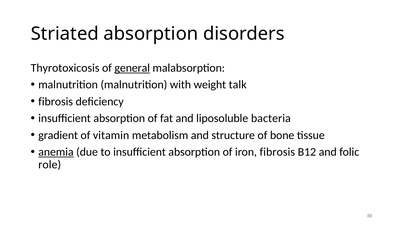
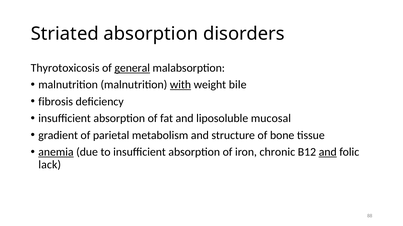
with underline: none -> present (180, 85)
talk: talk -> bile (238, 85)
bacteria: bacteria -> mucosal (271, 119)
vitamin: vitamin -> parietal (111, 136)
iron fibrosis: fibrosis -> chronic (277, 152)
and underline: none -> present (328, 152)
role: role -> lack (50, 165)
